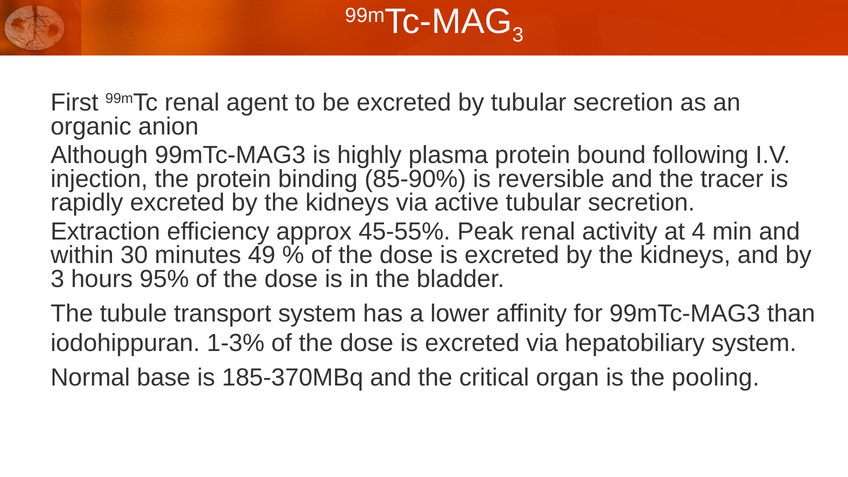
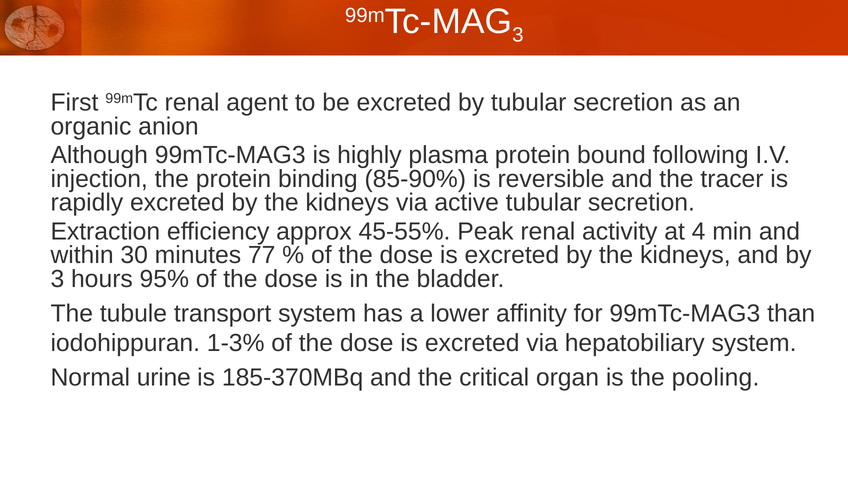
49: 49 -> 77 (262, 255)
base: base -> urine (164, 378)
